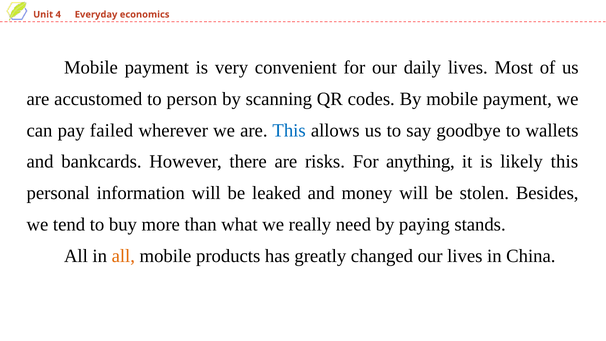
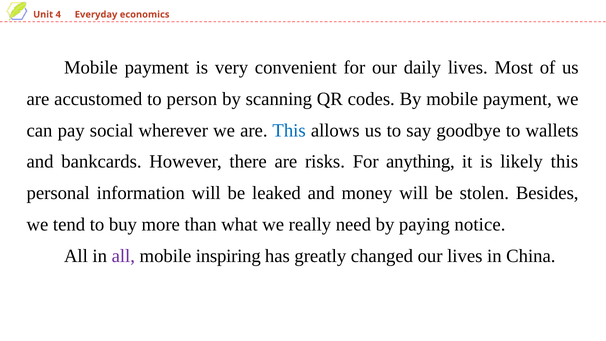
failed: failed -> social (112, 130)
stands: stands -> notice (480, 225)
all colour: orange -> purple (123, 256)
products: products -> inspiring (228, 256)
